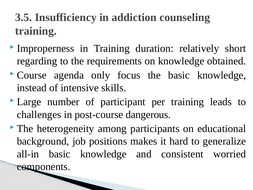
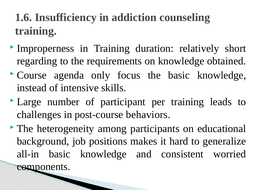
3.5: 3.5 -> 1.6 (24, 17)
dangerous: dangerous -> behaviors (148, 114)
